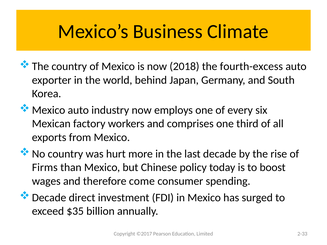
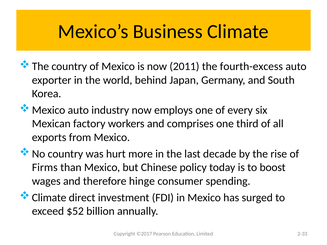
2018: 2018 -> 2011 (184, 66)
come: come -> hinge (142, 181)
Decade: Decade -> Climate (49, 198)
$35: $35 -> $52 (75, 211)
